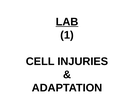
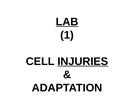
INJURIES underline: none -> present (83, 61)
